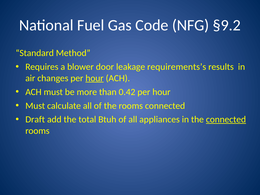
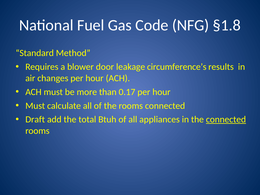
§9.2: §9.2 -> §1.8 (227, 25)
requirements’s: requirements’s -> circumference’s (177, 67)
hour underline: present -> none (95, 78)
0.42: 0.42 -> 0.17 (127, 92)
